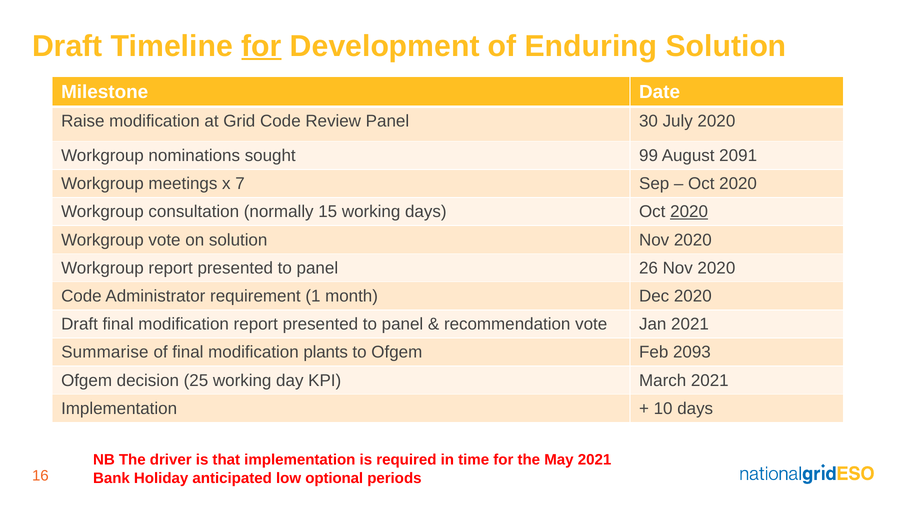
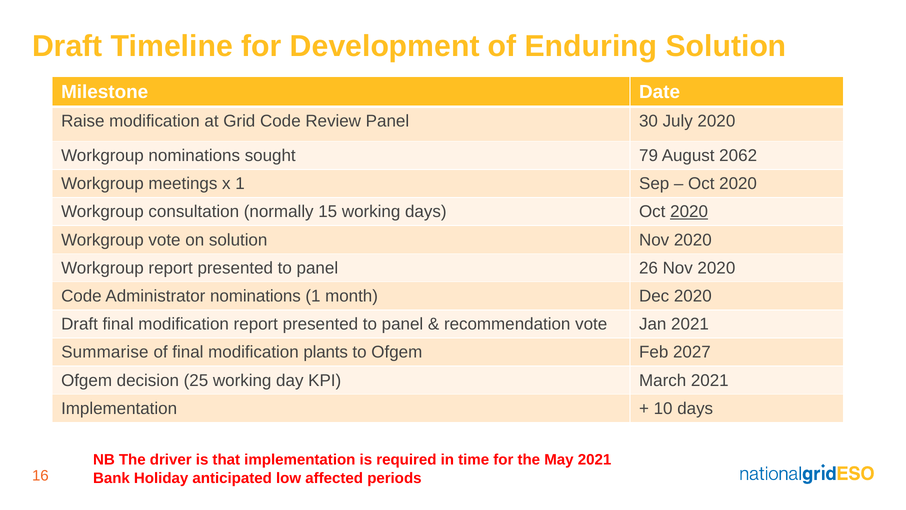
for underline: present -> none (261, 46)
99: 99 -> 79 (649, 155)
2091: 2091 -> 2062 (738, 155)
x 7: 7 -> 1 (240, 184)
Administrator requirement: requirement -> nominations (255, 296)
2093: 2093 -> 2027 (692, 352)
optional: optional -> affected (334, 478)
